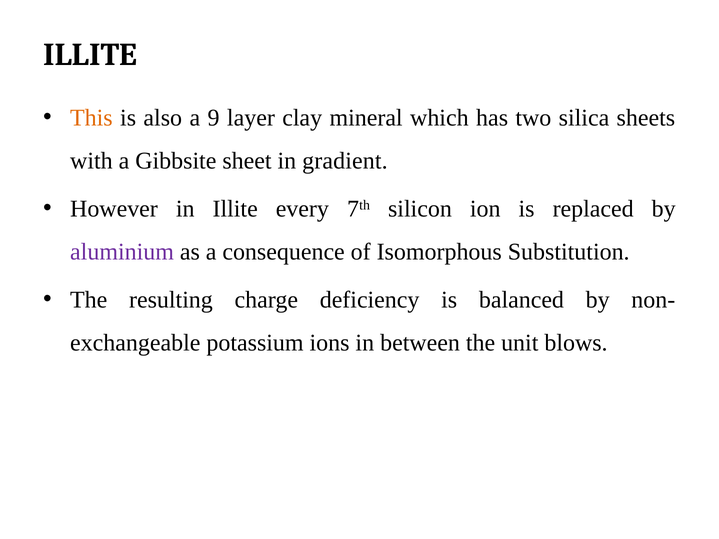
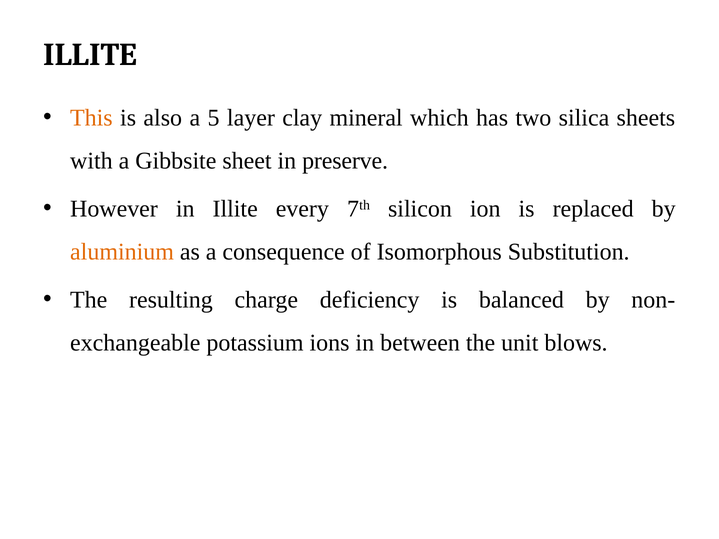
9: 9 -> 5 (214, 118)
gradient: gradient -> preserve (345, 161)
aluminium colour: purple -> orange (122, 252)
